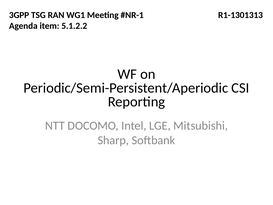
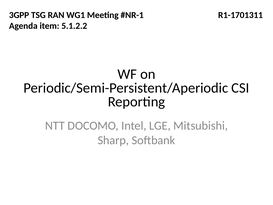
R1-1301313: R1-1301313 -> R1-1701311 (240, 15)
